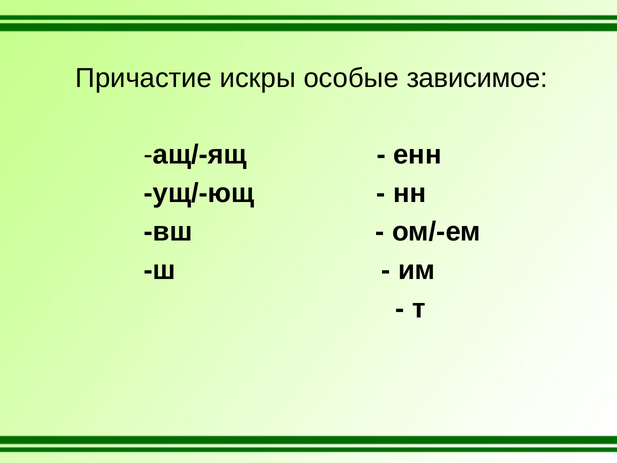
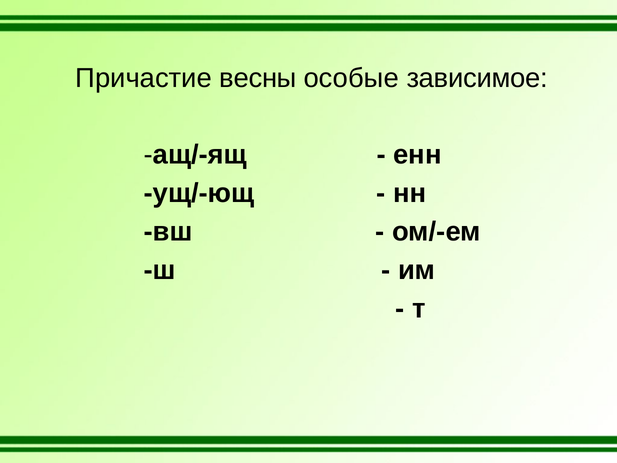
искры: искры -> весны (258, 78)
